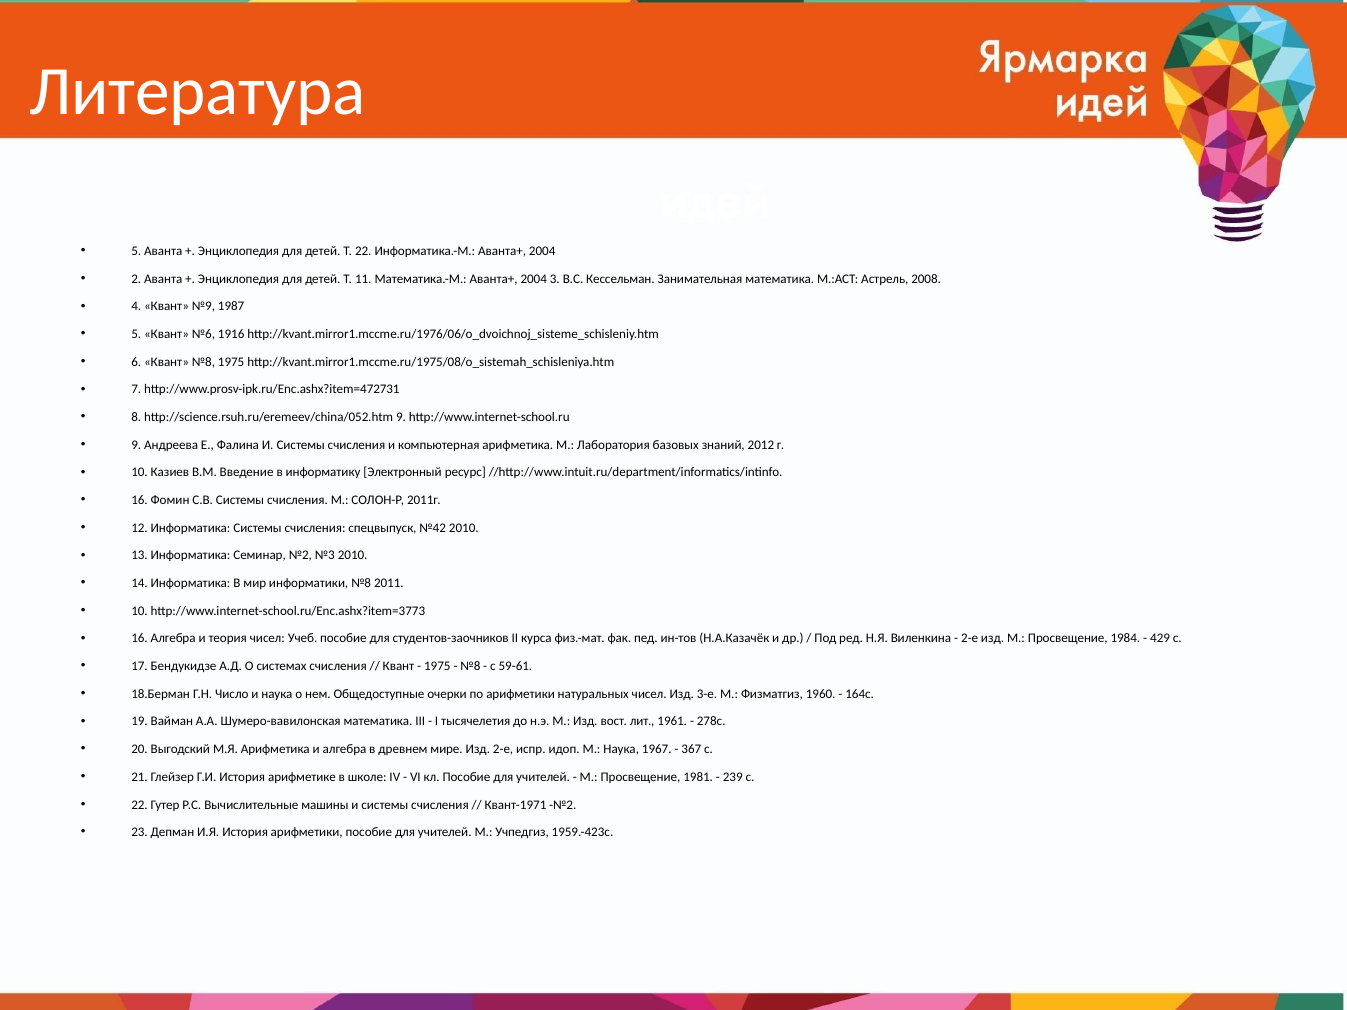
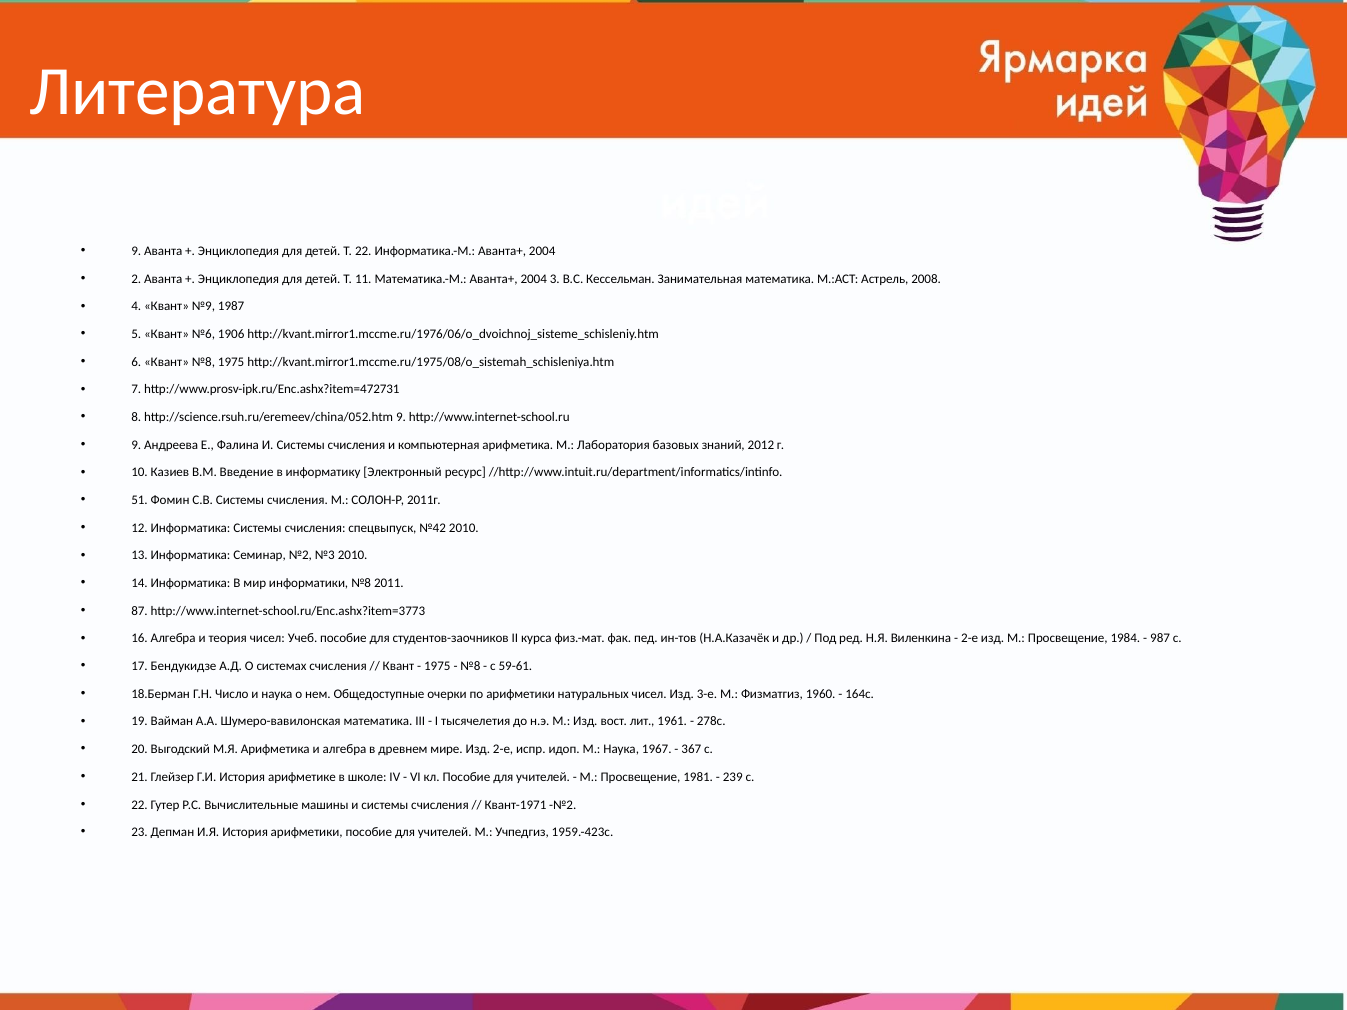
5: 5 -> 9 (136, 251)
1916: 1916 -> 1906 (231, 334)
16: 16 -> 51 (140, 500)
10: 10 -> 87 (140, 611)
429: 429 -> 987 (1160, 639)
